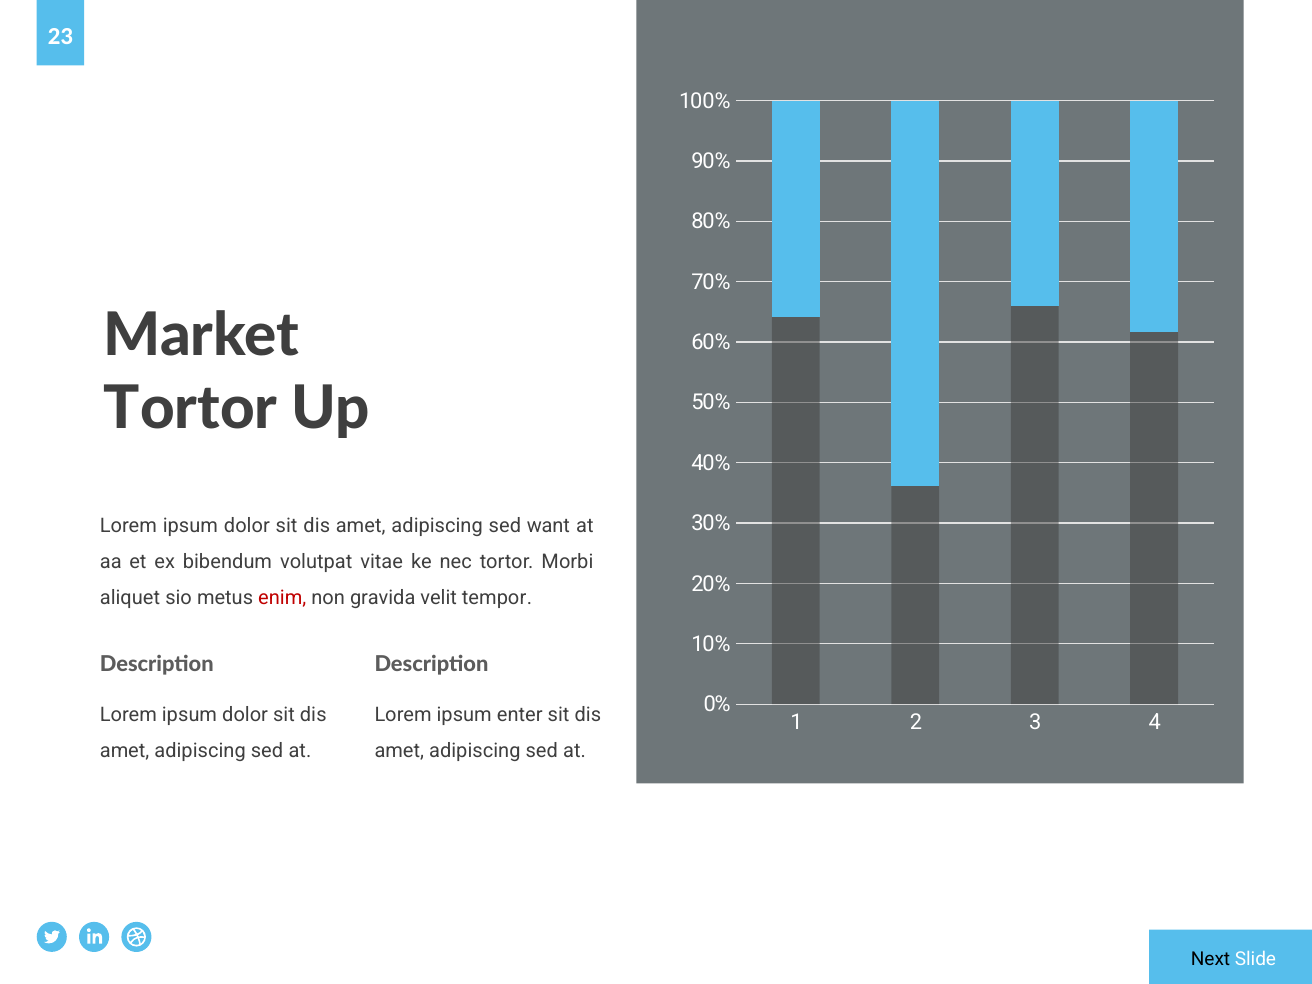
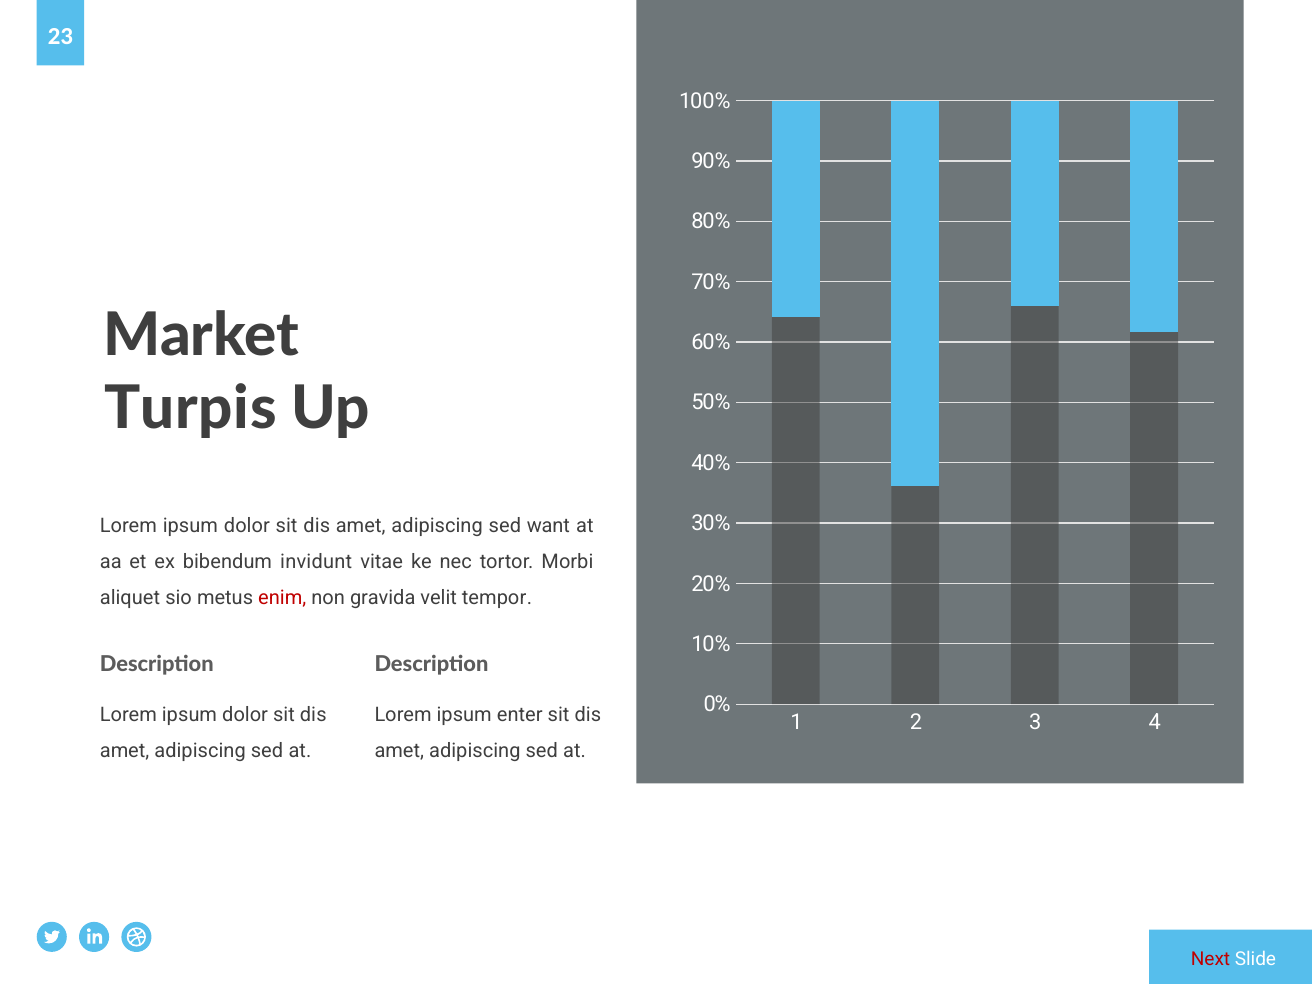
Tortor: Tortor -> Turpis (190, 408)
volutpat: volutpat -> invidunt (316, 562)
Next colour: black -> red (1211, 960)
